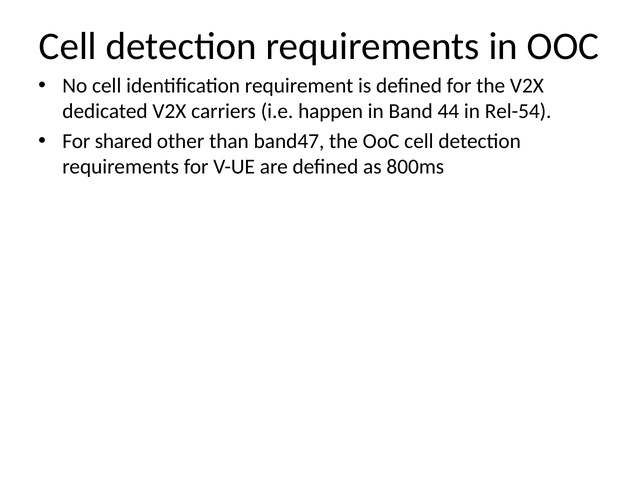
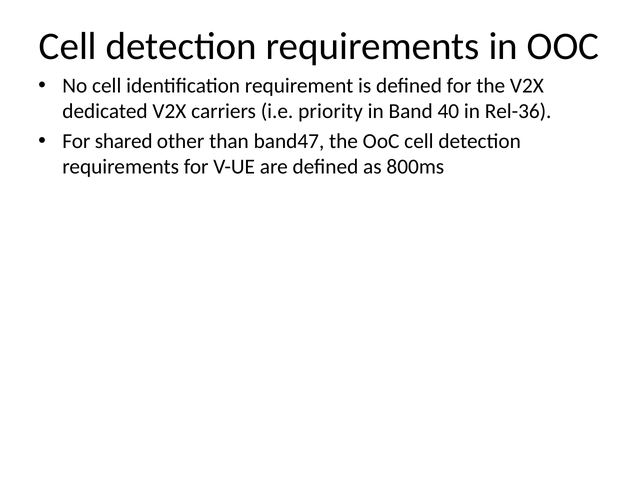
happen: happen -> priority (330, 111)
44: 44 -> 40 (448, 111)
Rel-54: Rel-54 -> Rel-36 (518, 111)
